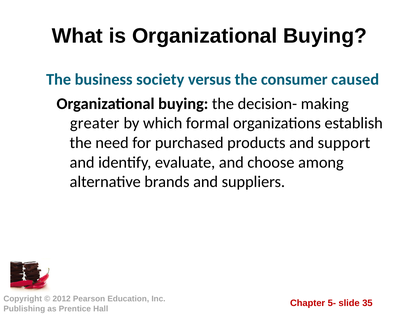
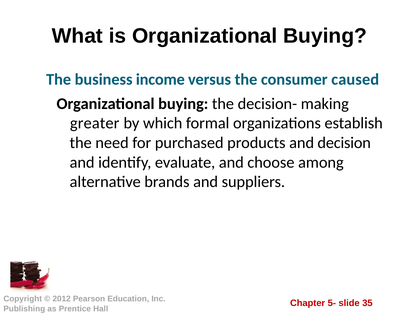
society: society -> income (160, 79)
support: support -> decision (344, 143)
